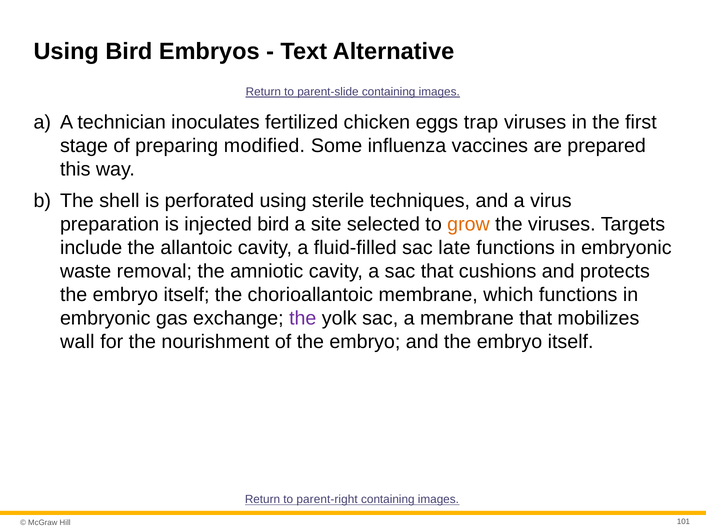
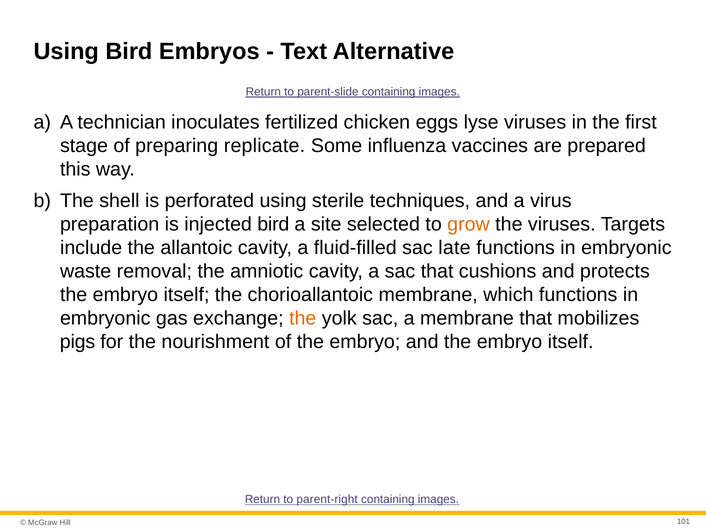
trap: trap -> lyse (481, 123)
modified: modified -> replicate (264, 146)
the colour: purple -> orange (303, 319)
wall: wall -> pigs (78, 342)
